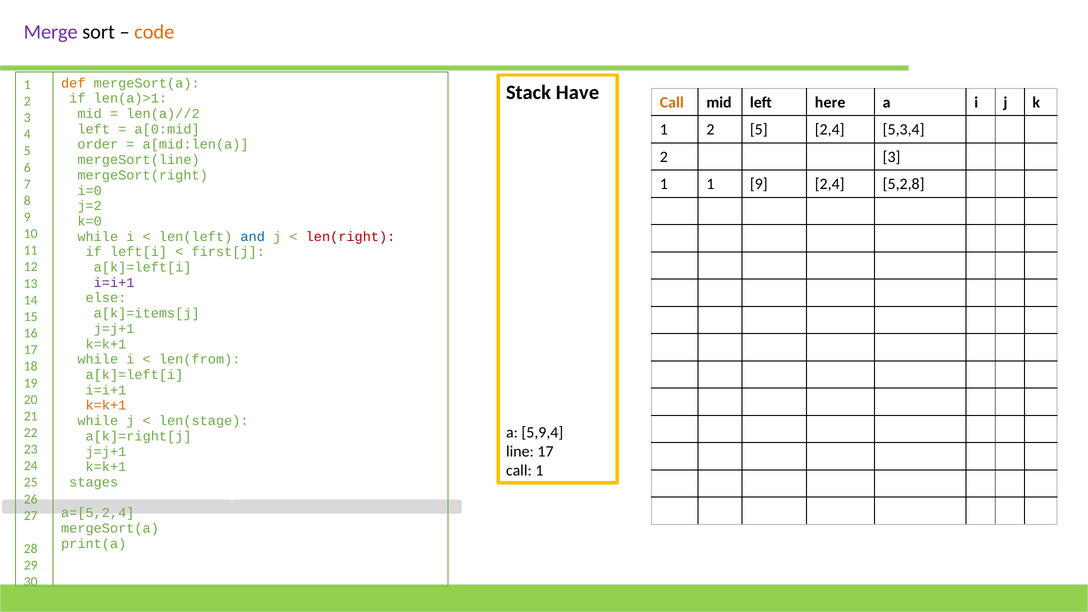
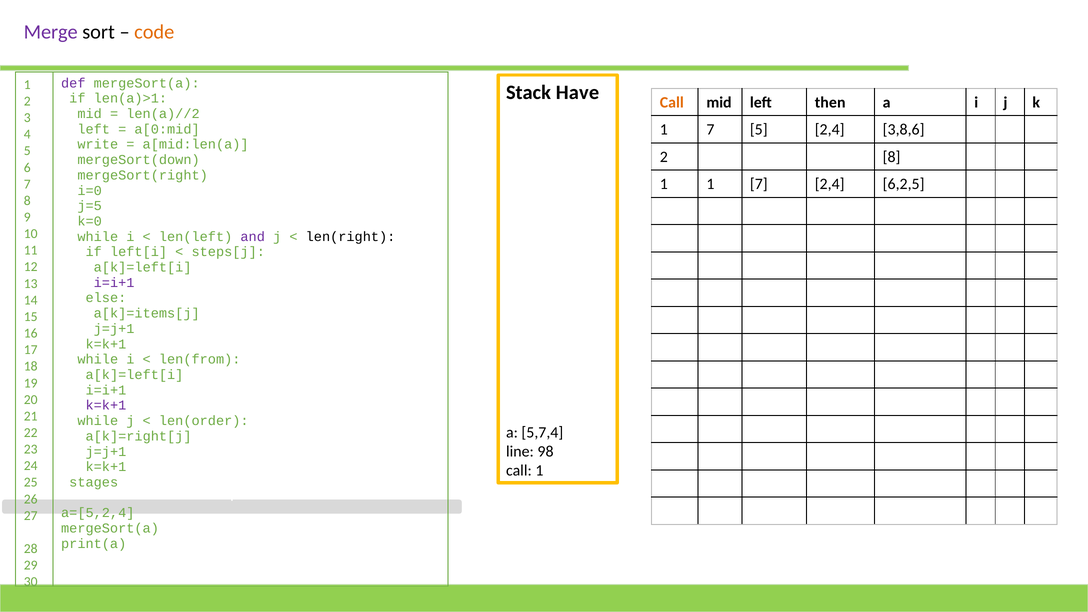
def colour: orange -> purple (73, 83)
here: here -> then (830, 102)
2: 2 -> 7 (710, 130)
5,3,4: 5,3,4 -> 3,8,6 (904, 130)
order: order -> write (98, 144)
3: 3 -> 8 (892, 157)
mergeSort(line: mergeSort(line -> mergeSort(down (139, 160)
1 1 9: 9 -> 7 (759, 184)
5,2,8: 5,2,8 -> 6,2,5 (904, 184)
j=2: j=2 -> j=5 (90, 206)
and colour: blue -> purple (253, 237)
len(right colour: red -> black (351, 237)
first[j: first[j -> steps[j (228, 252)
k=k+1 colour: orange -> purple (106, 406)
len(stage: len(stage -> len(order (204, 421)
5,9,4: 5,9,4 -> 5,7,4 (542, 432)
line 17: 17 -> 98 (546, 451)
